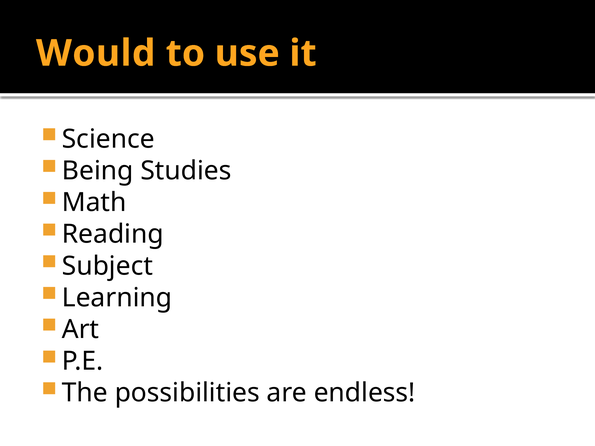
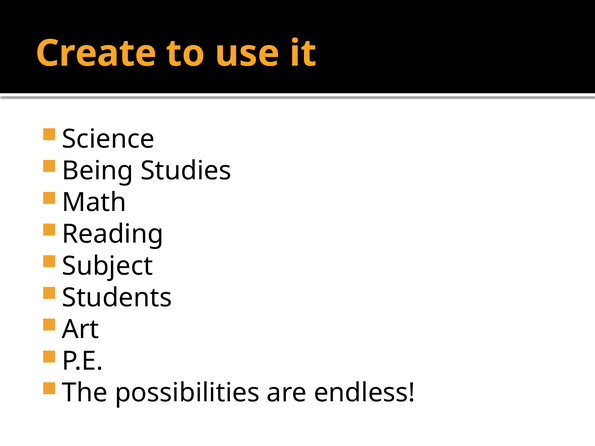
Would: Would -> Create (96, 53)
Learning: Learning -> Students (117, 298)
